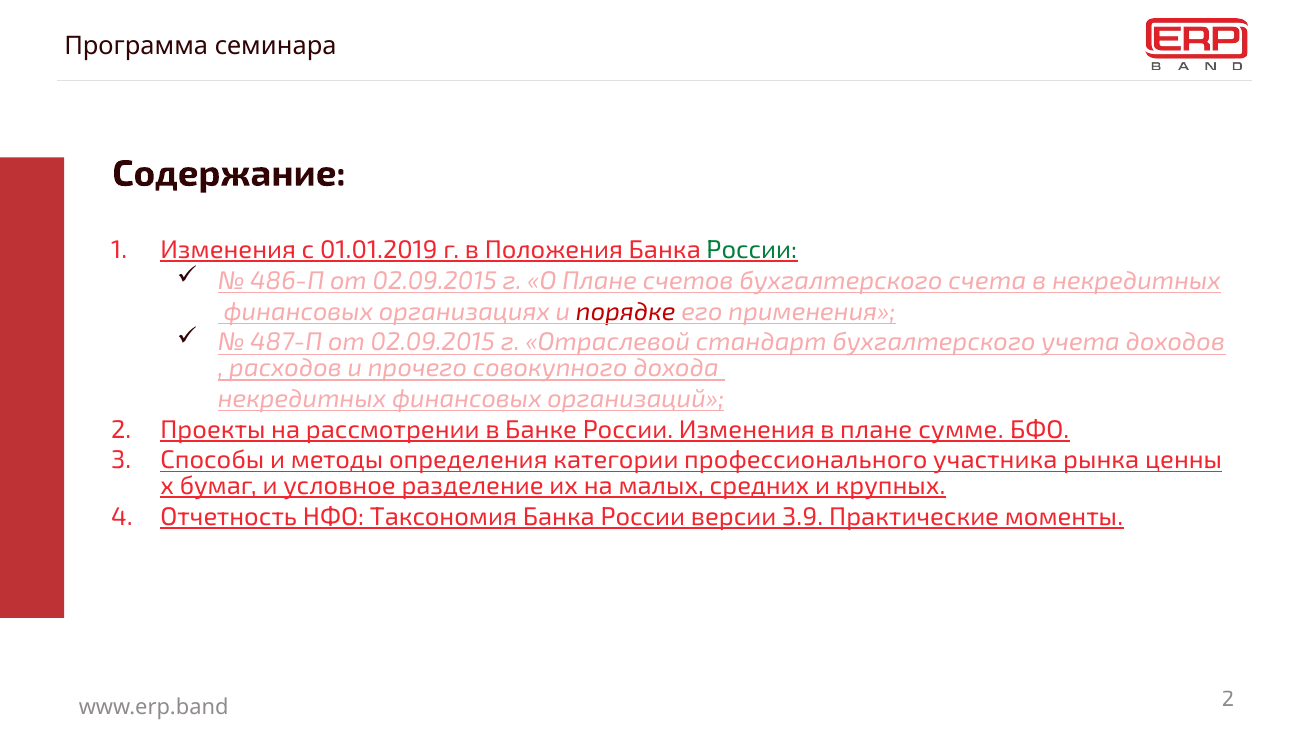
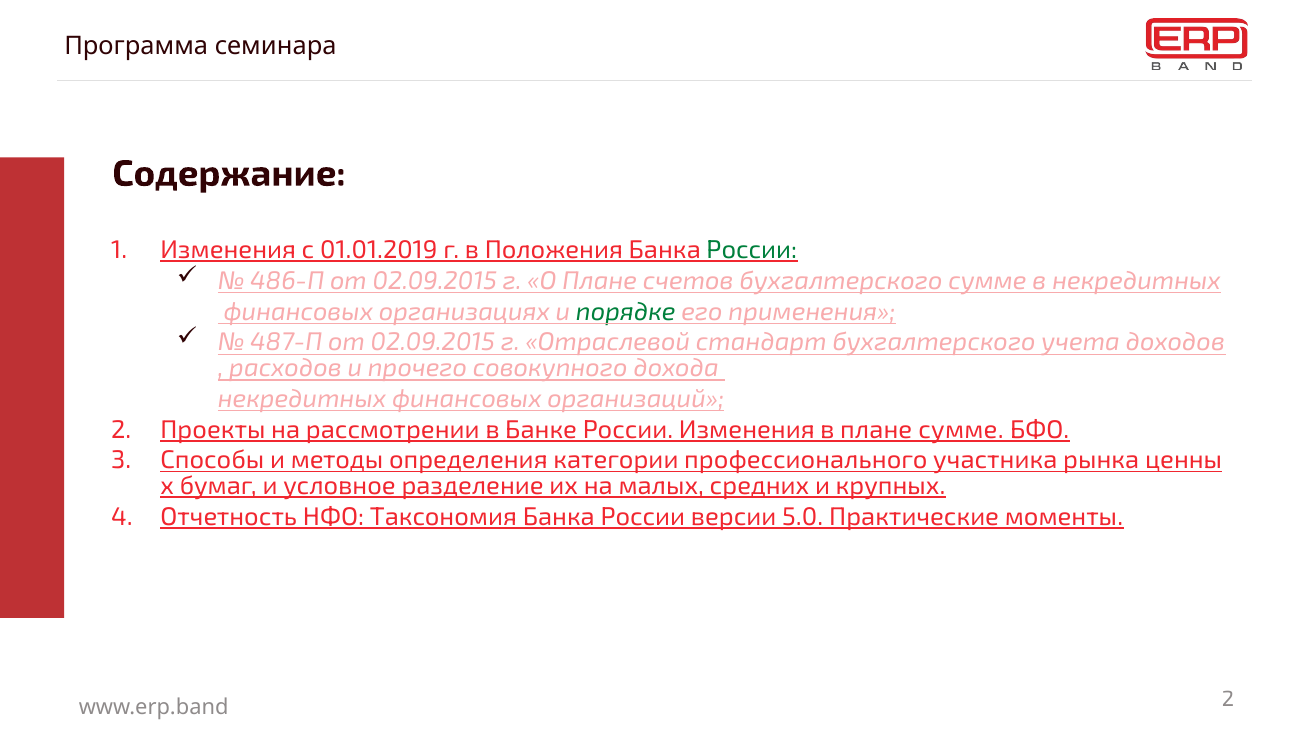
бухгалтерского счета: счета -> сумме (988, 281)
порядке colour: red -> green (626, 312)
3.9: 3.9 -> 5.0 (803, 517)
